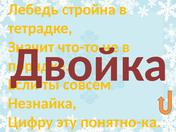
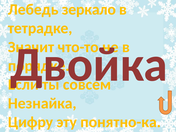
стройна: стройна -> зеркало (89, 9)
